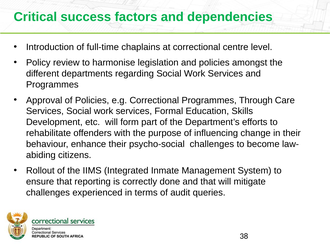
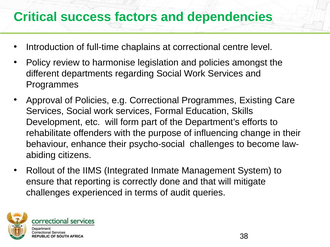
Through: Through -> Existing (256, 100)
